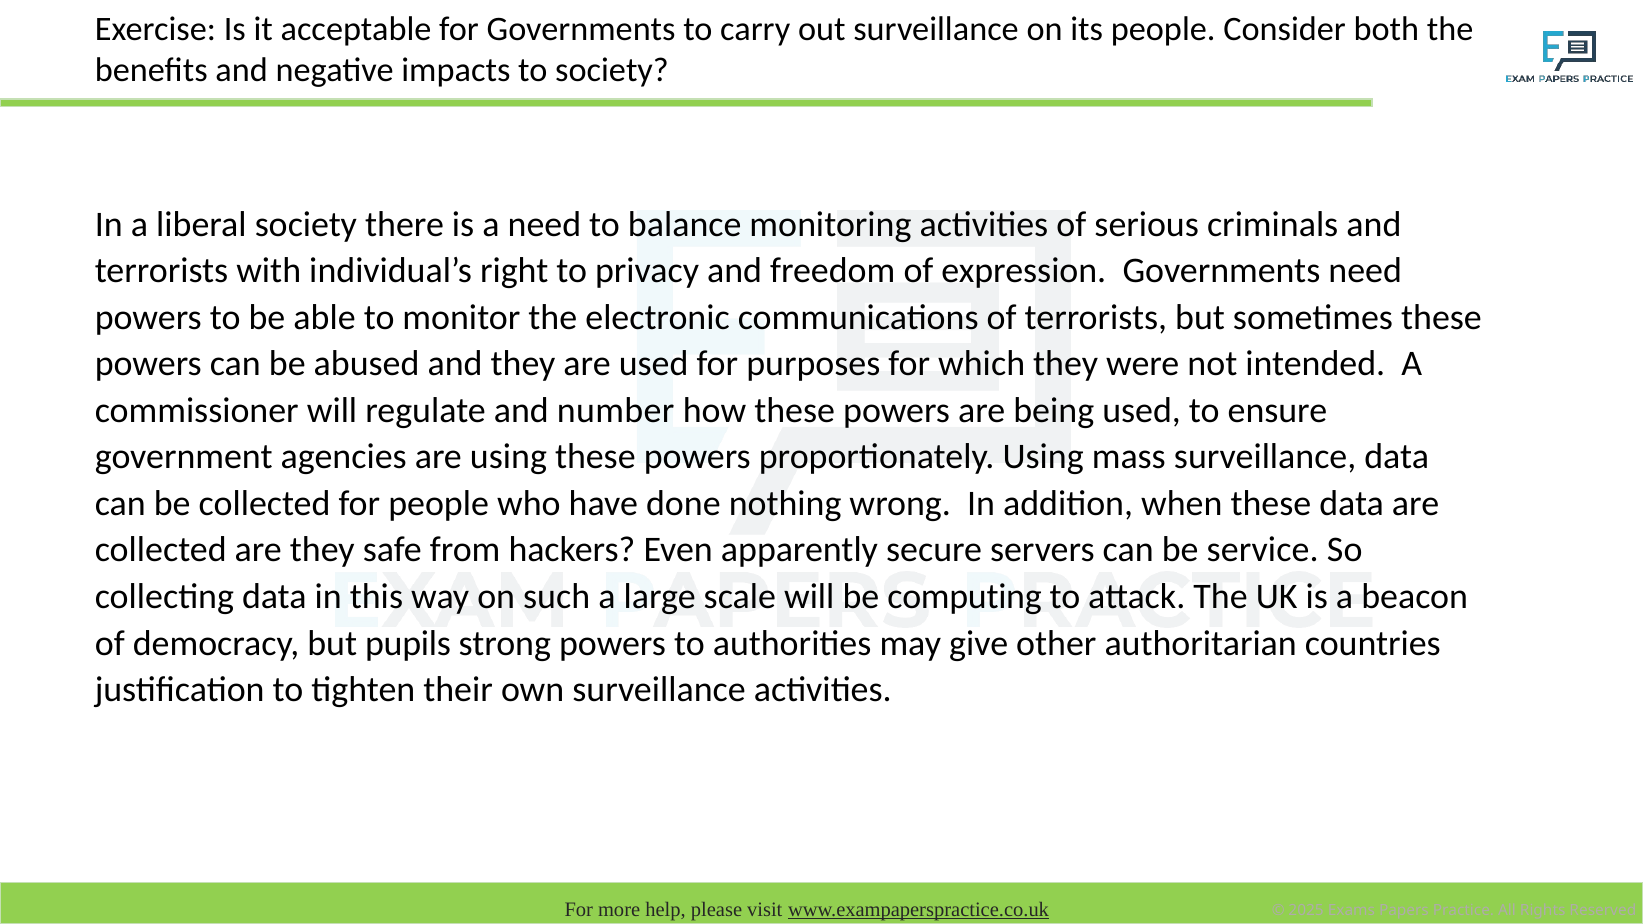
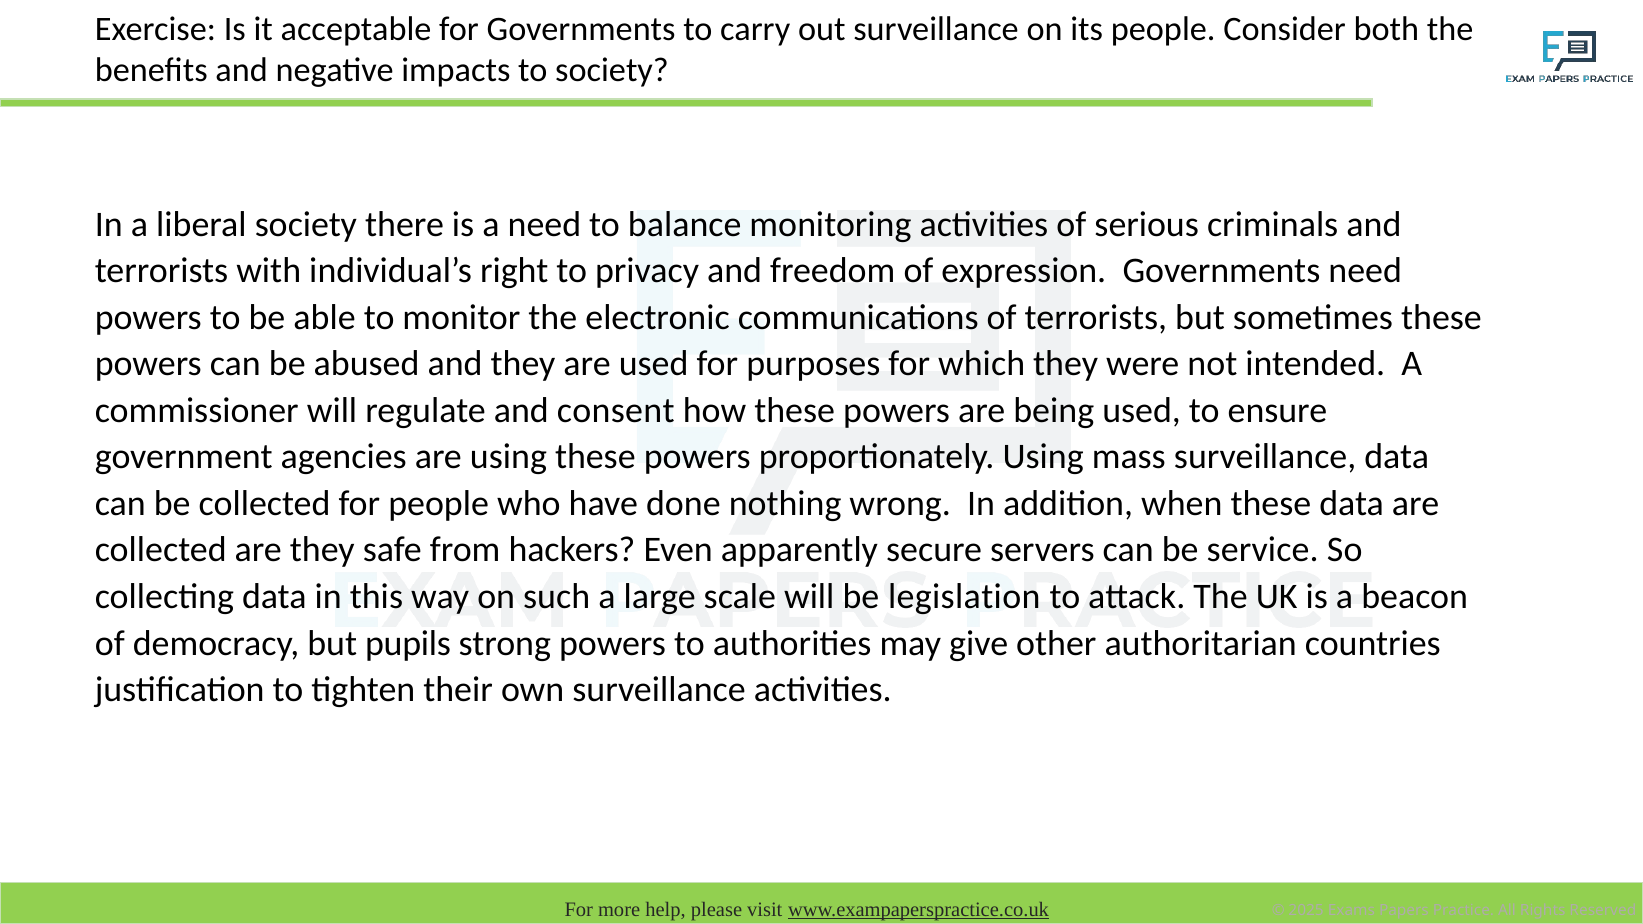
number: number -> consent (616, 410)
computing: computing -> legislation (964, 597)
